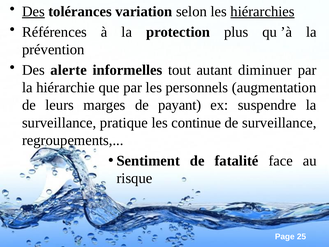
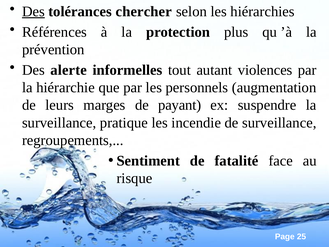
variation: variation -> chercher (144, 11)
hiérarchies underline: present -> none (262, 11)
diminuer: diminuer -> violences (265, 70)
continue: continue -> incendie (196, 123)
